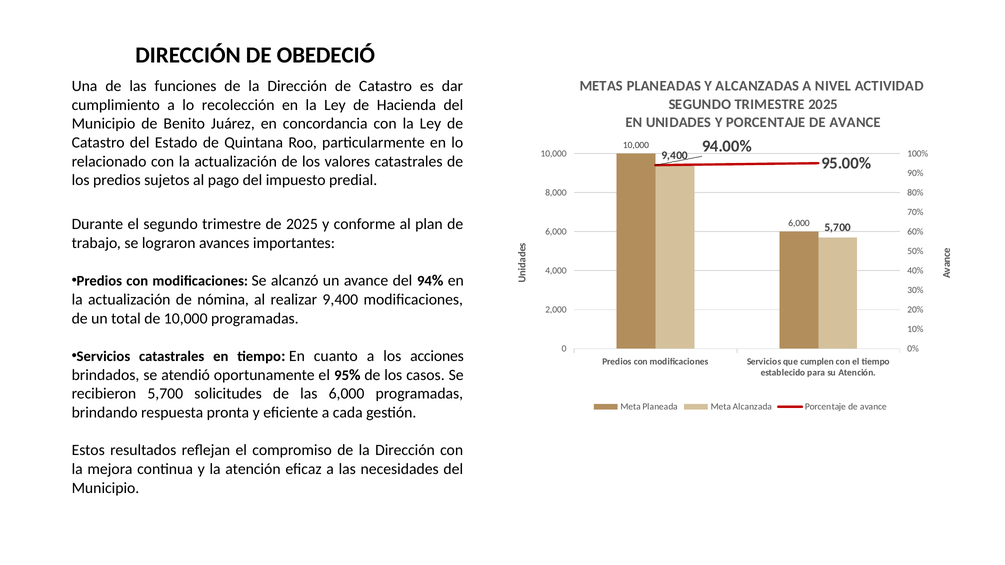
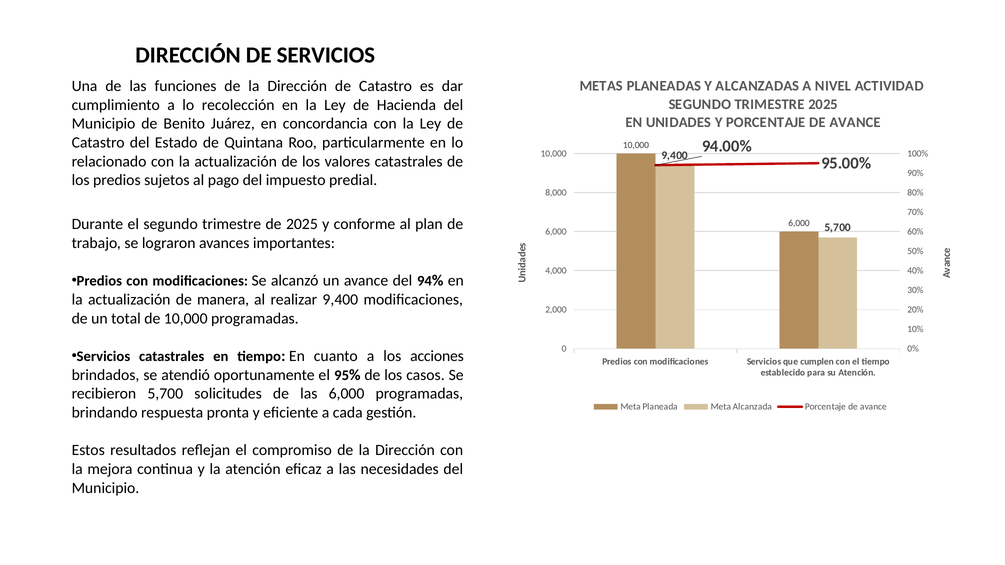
DE OBEDECIÓ: OBEDECIÓ -> SERVICIOS (326, 55)
nómina: nómina -> manera (223, 300)
